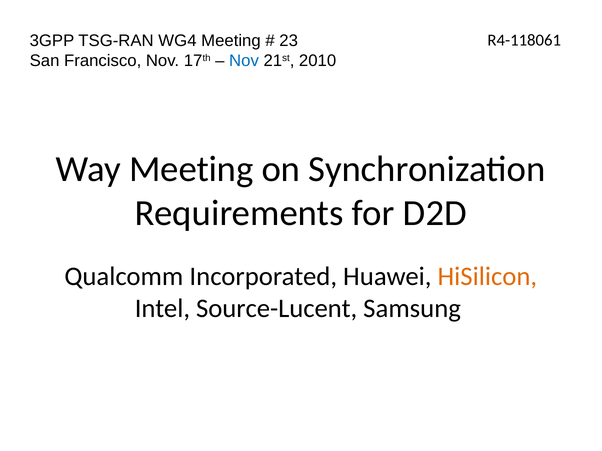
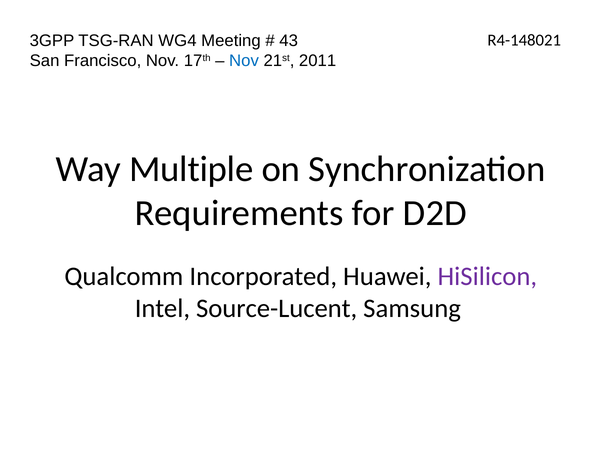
23: 23 -> 43 (289, 41)
R4-118061: R4-118061 -> R4-148021 (524, 40)
2010: 2010 -> 2011 (318, 61)
Way Meeting: Meeting -> Multiple (191, 169)
HiSilicon colour: orange -> purple (487, 277)
